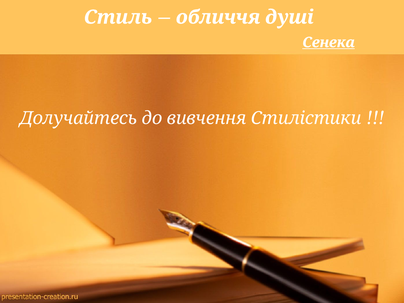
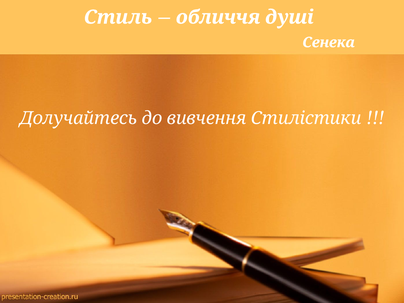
Сенека underline: present -> none (329, 42)
